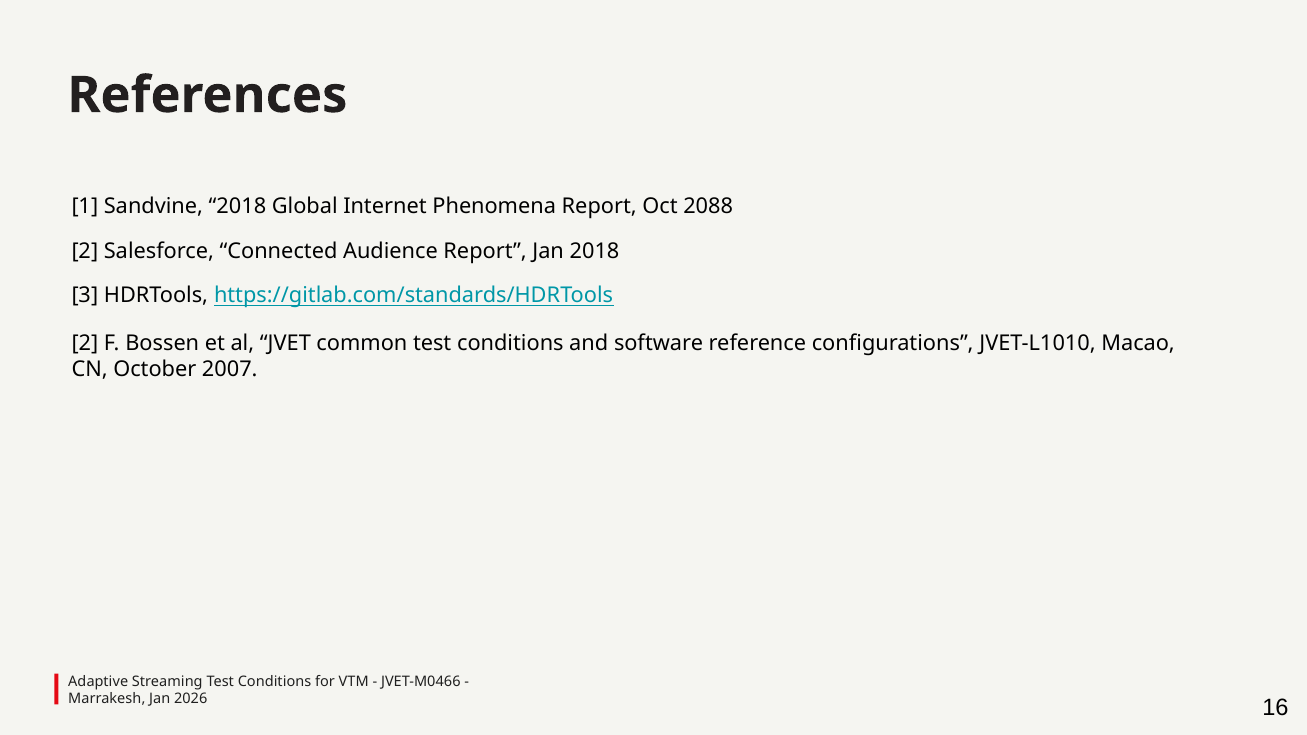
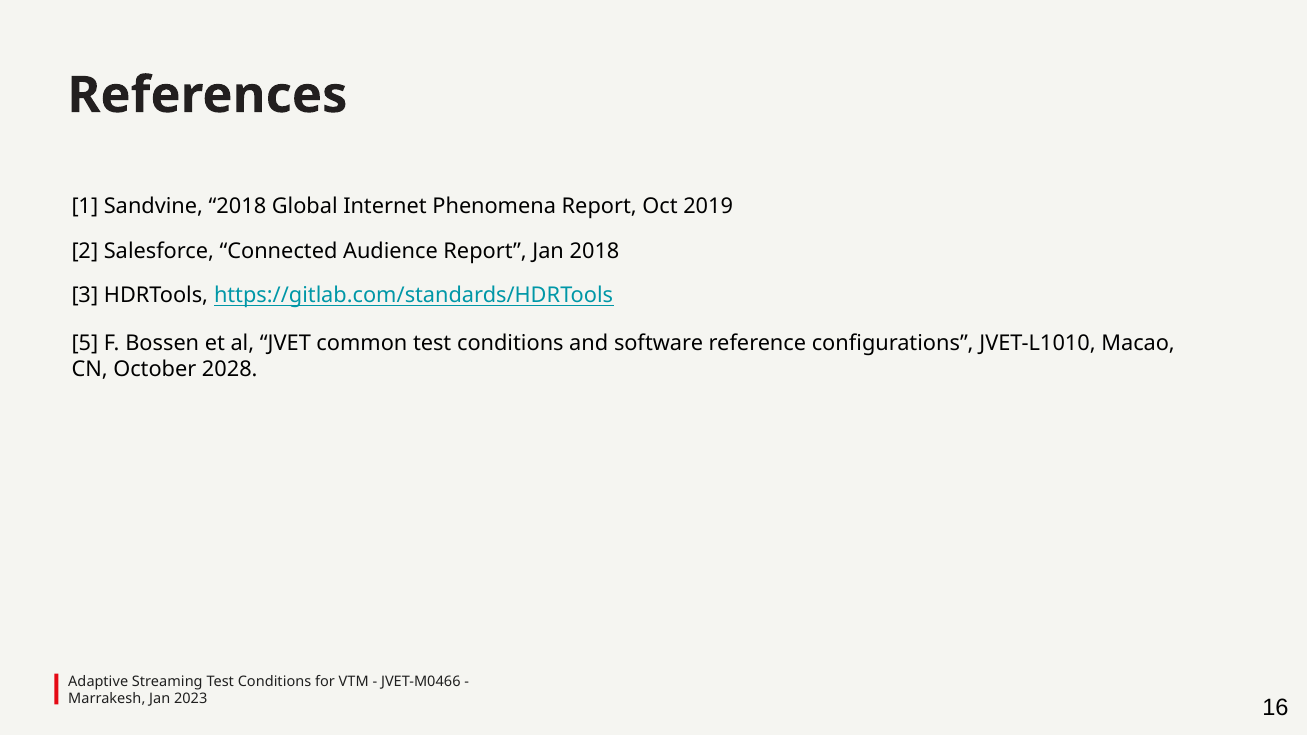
2088: 2088 -> 2019 (708, 207)
2: 2 -> 5 (85, 343)
2007: 2007 -> 2028 (230, 369)
2026: 2026 -> 2023 (191, 699)
